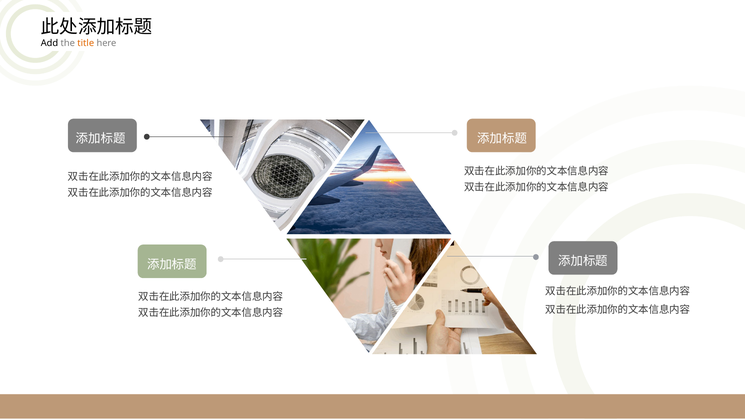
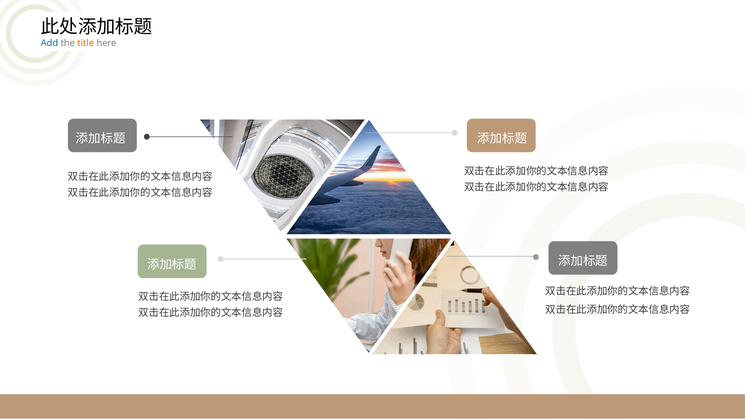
Add colour: black -> blue (49, 43)
